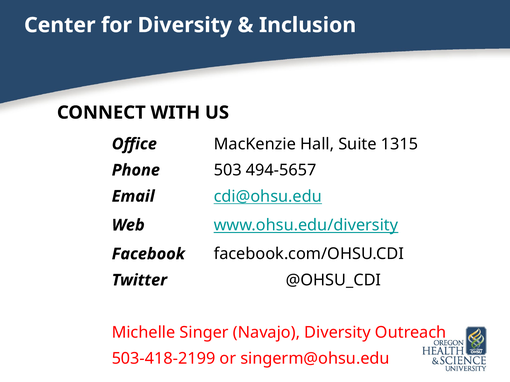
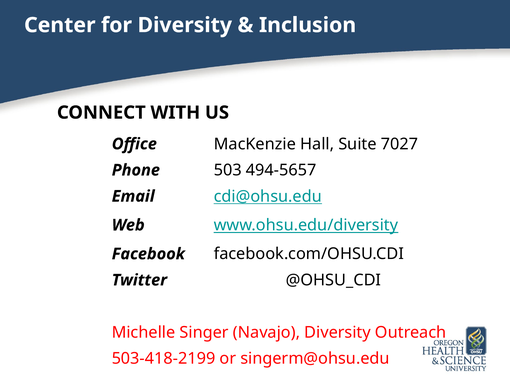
1315: 1315 -> 7027 (399, 144)
